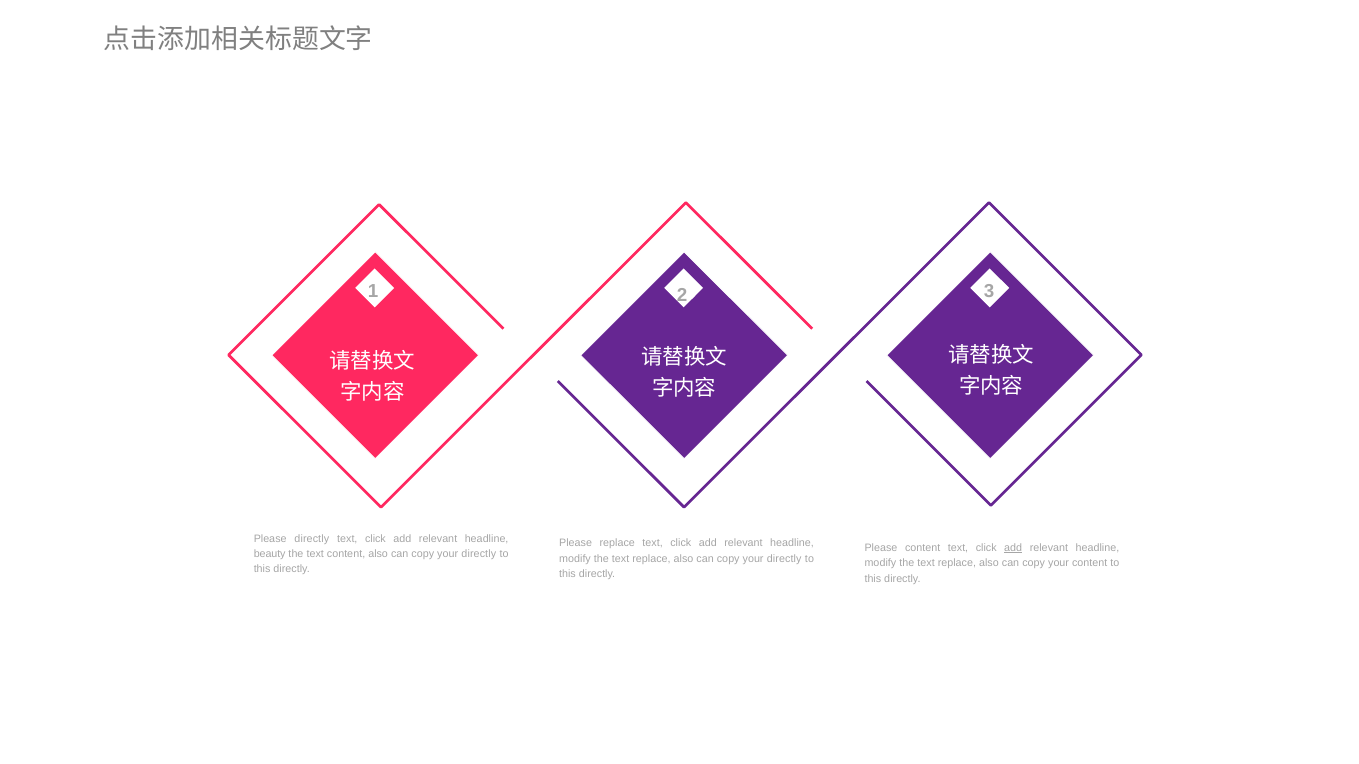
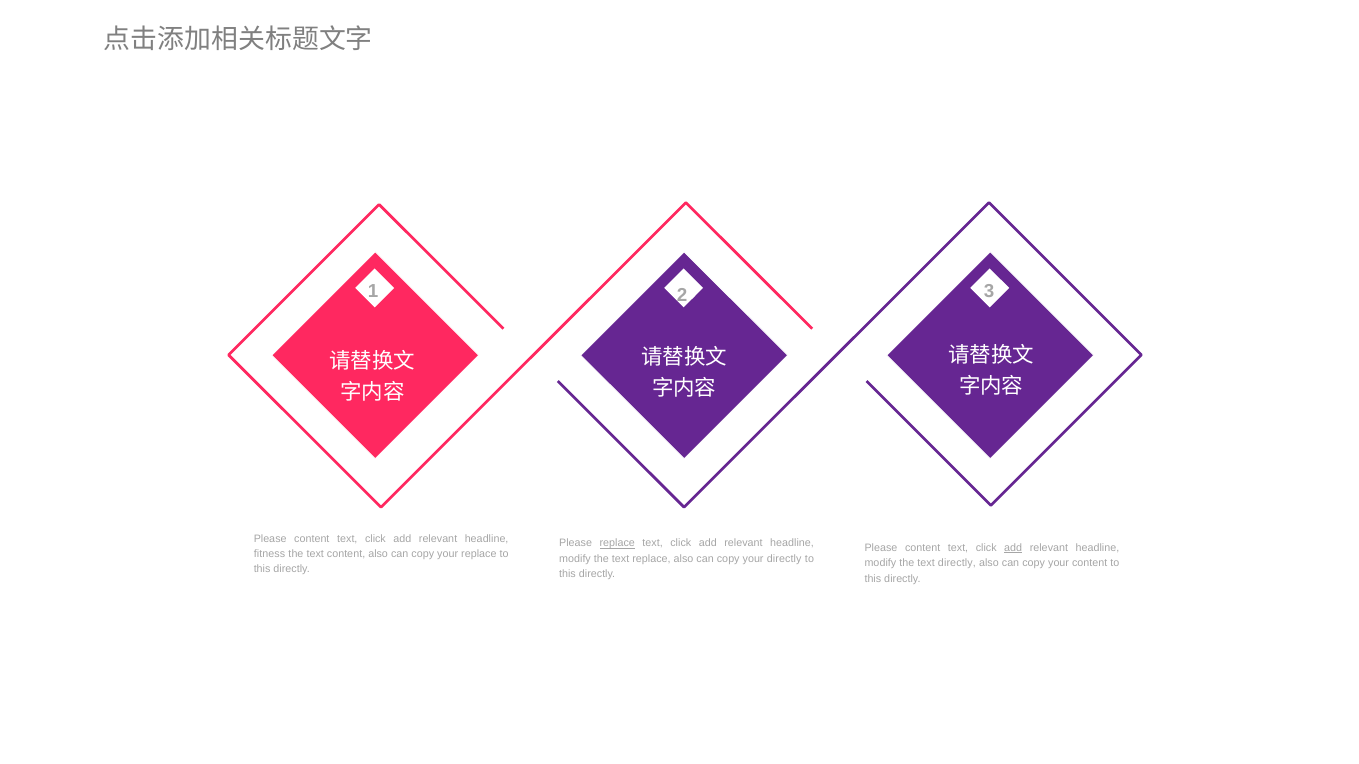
directly: directly -> content (312, 539)
replace underline: none -> present (617, 544)
beauty: beauty -> fitness (270, 554)
directly: directly -> replace (479, 554)
replace: replace -> directly (957, 564)
